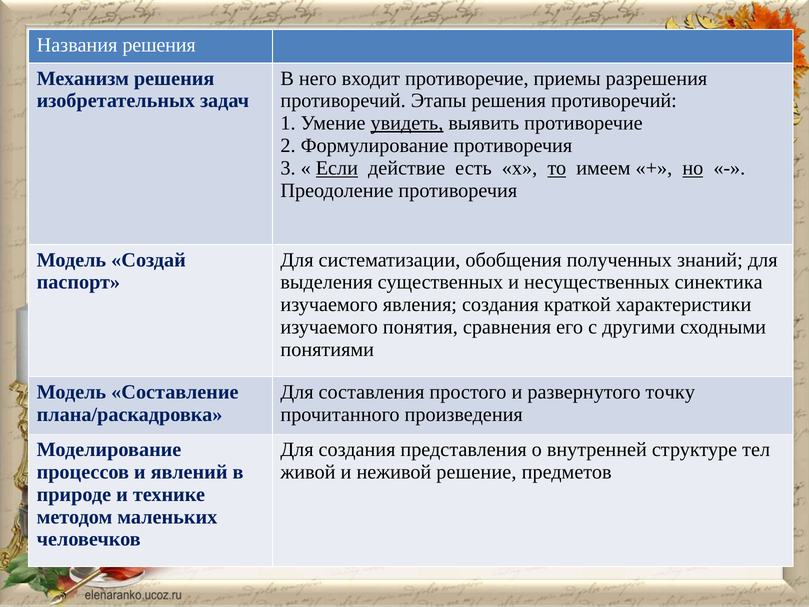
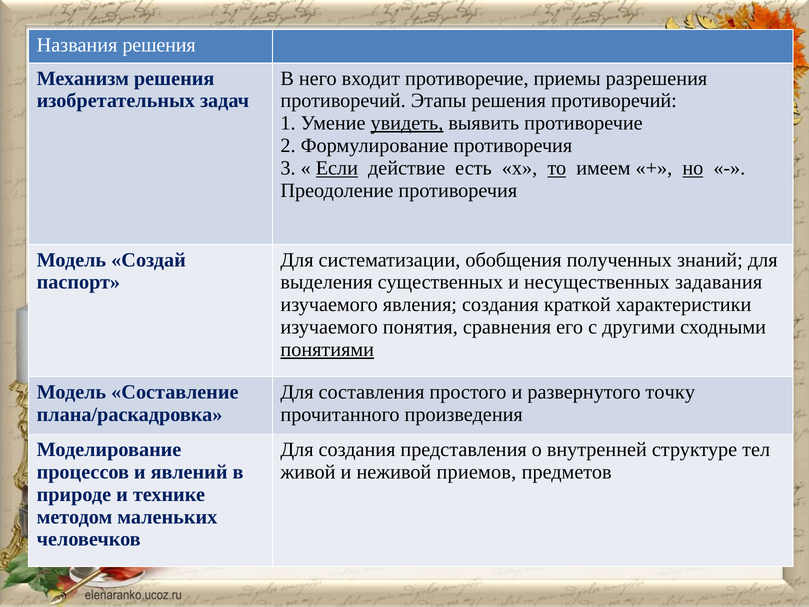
синектика: синектика -> задавания (719, 282)
понятиями underline: none -> present (327, 349)
решение: решение -> приемов (476, 472)
